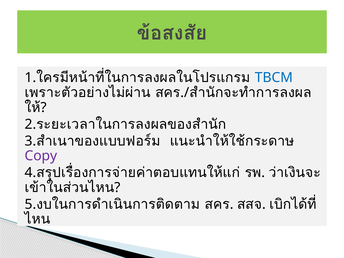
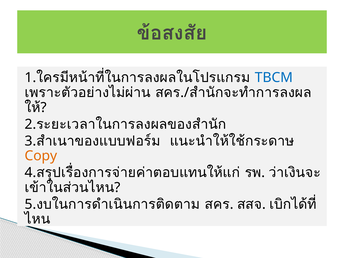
Copy colour: purple -> orange (41, 156)
